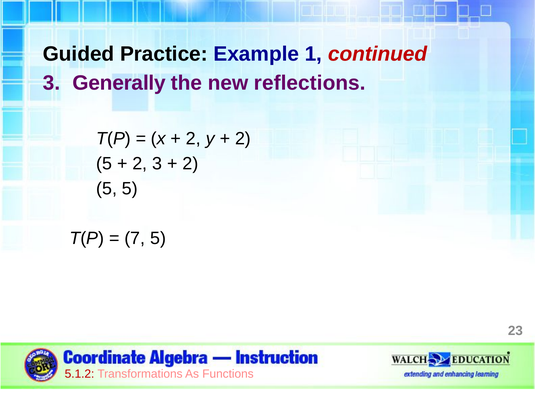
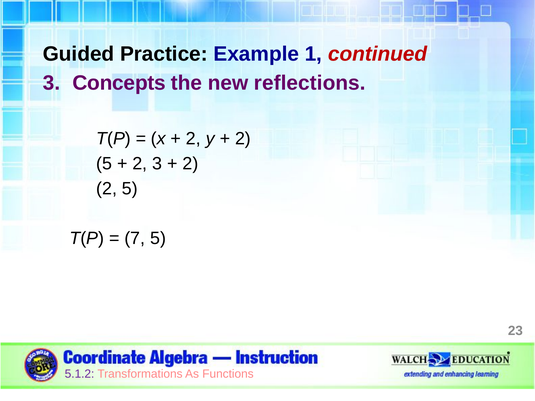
Generally: Generally -> Concepts (119, 83)
5: 5 -> 2 (107, 189)
5.1.2 colour: red -> purple (80, 374)
